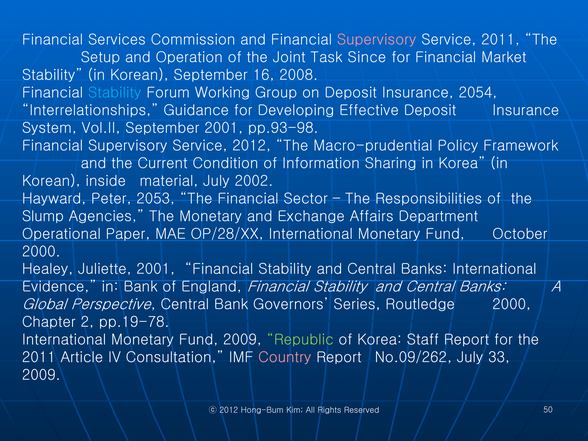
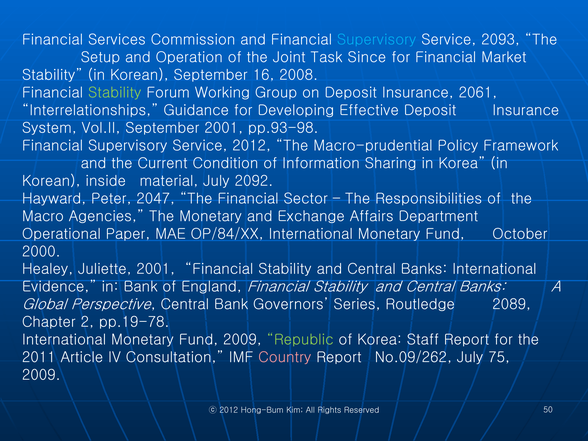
Supervisory colour: pink -> light blue (377, 40)
Service 2011: 2011 -> 2093 (501, 40)
Stability colour: light blue -> light green (115, 93)
2054: 2054 -> 2061 (478, 93)
2002: 2002 -> 2092 (254, 181)
2053: 2053 -> 2047 (156, 199)
Slump: Slump -> Macro (43, 216)
OP/28/XX: OP/28/XX -> OP/84/XX (227, 234)
Routledge 2000: 2000 -> 2089 (512, 304)
33: 33 -> 75 (499, 357)
